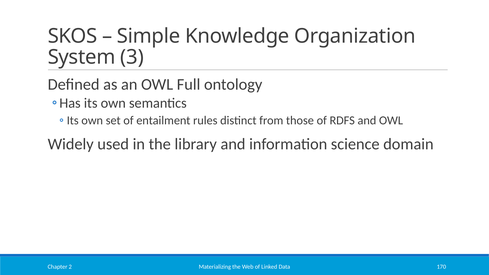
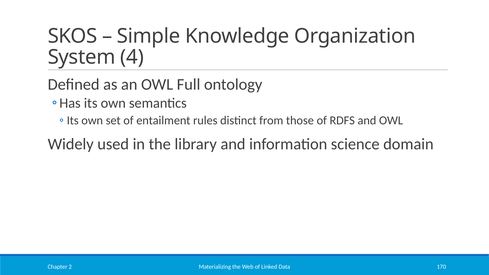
3: 3 -> 4 (132, 57)
